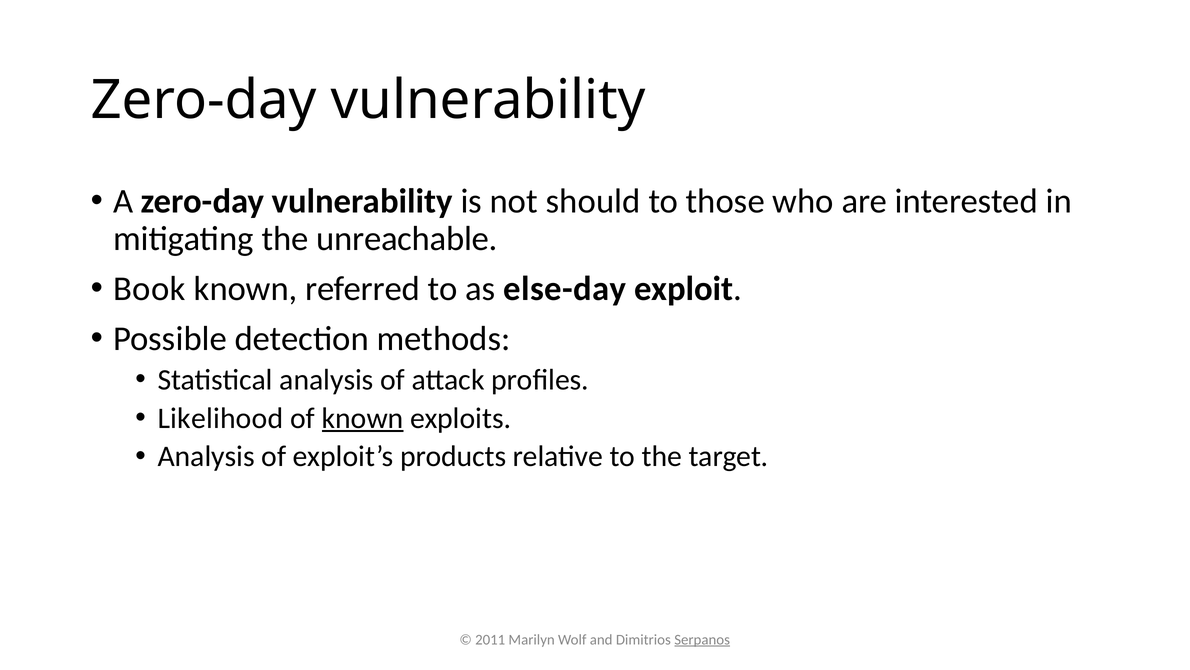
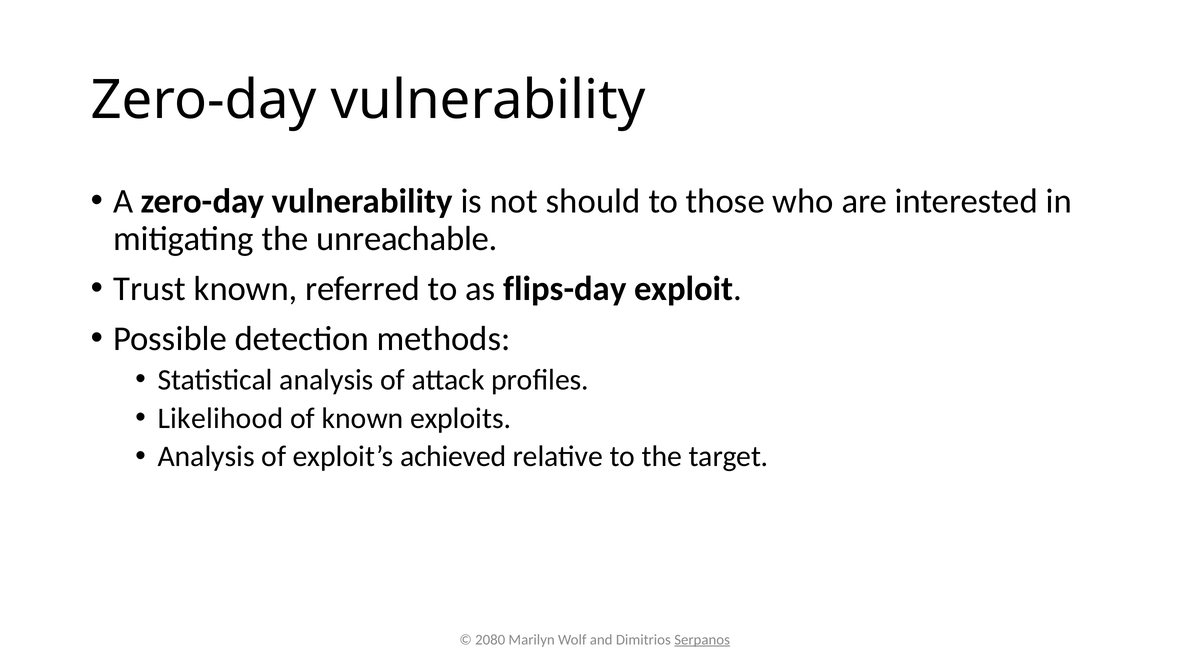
Book: Book -> Trust (149, 289)
else-day: else-day -> flips-day (565, 289)
known underline: present -> none (363, 418)
products: products -> achieved (453, 456)
2011: 2011 -> 2080 (490, 639)
